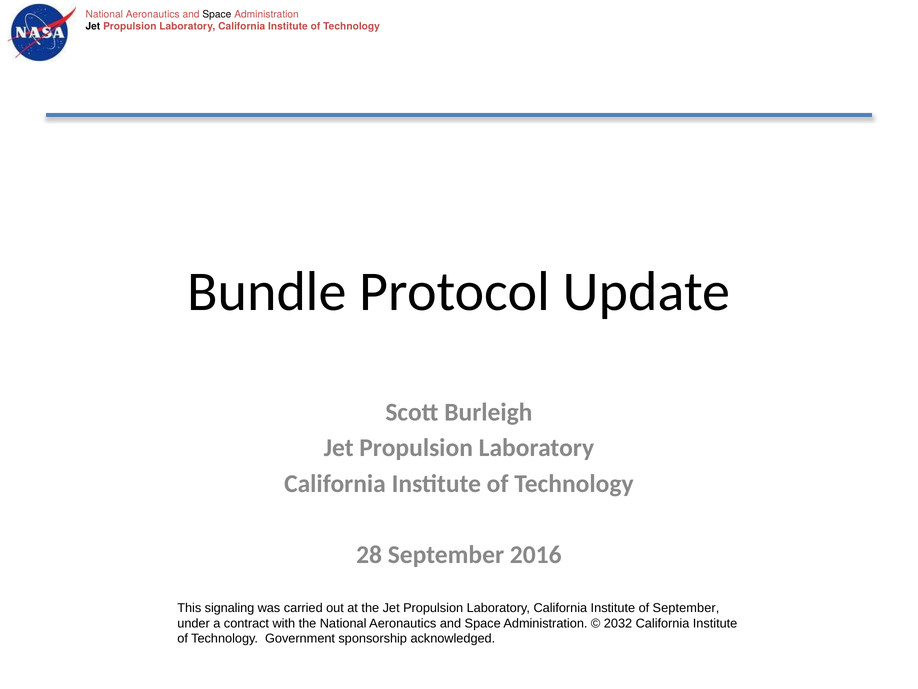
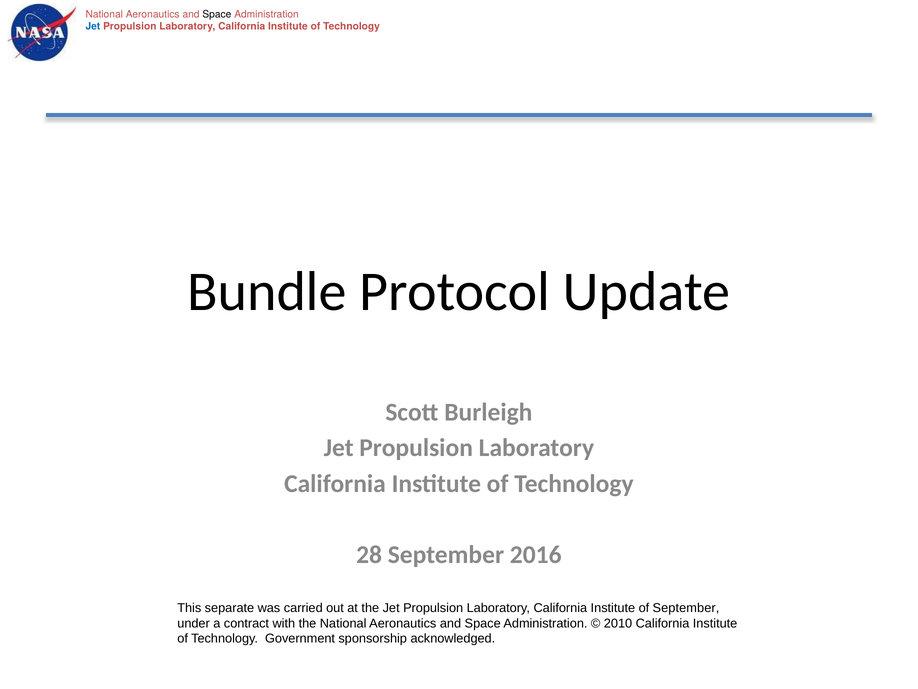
Jet colour: black -> blue (93, 26)
signaling: signaling -> separate (229, 608)
2032: 2032 -> 2010 (618, 623)
